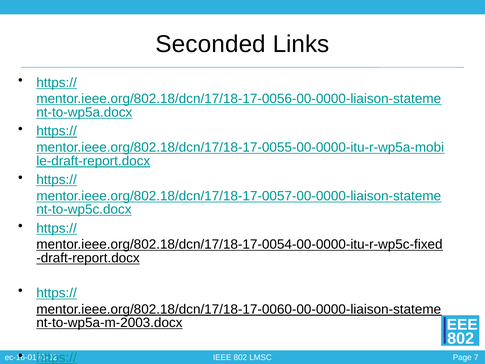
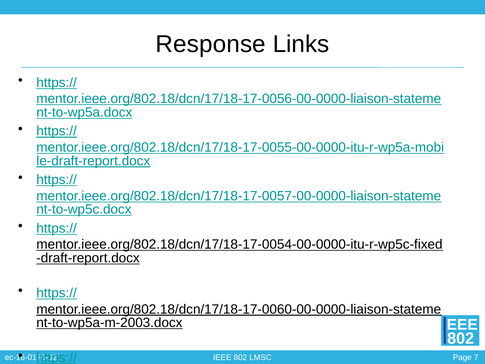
Seconded: Seconded -> Response (211, 44)
